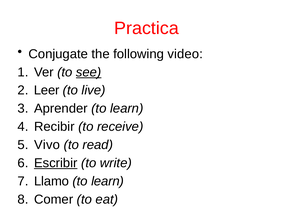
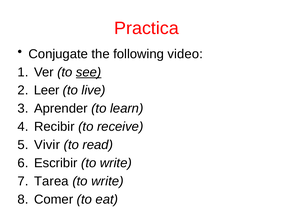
Vivo: Vivo -> Vivir (47, 145)
Escribir underline: present -> none (56, 164)
Llamo: Llamo -> Tarea (51, 182)
learn: learn -> write (107, 182)
